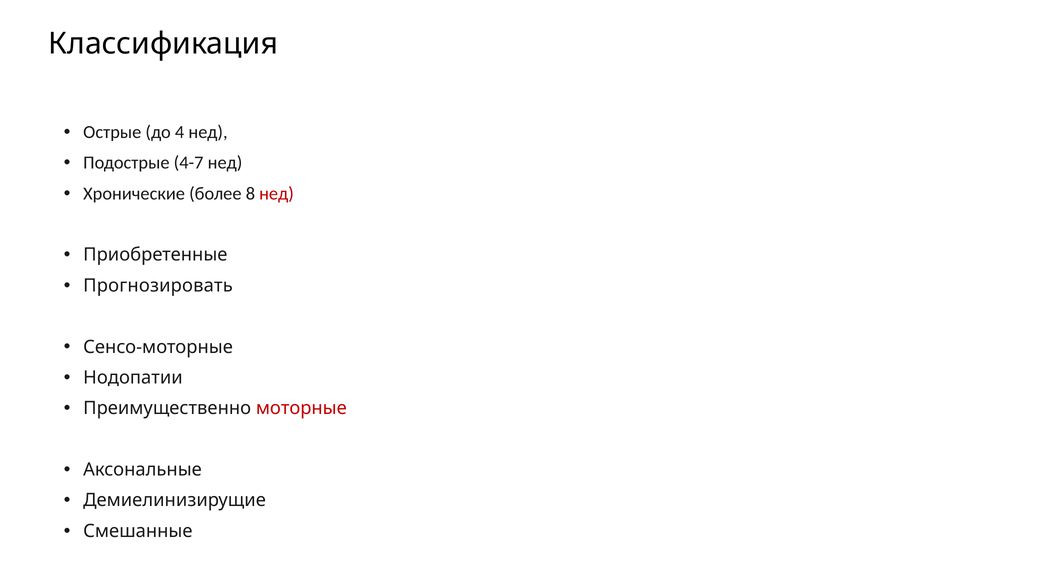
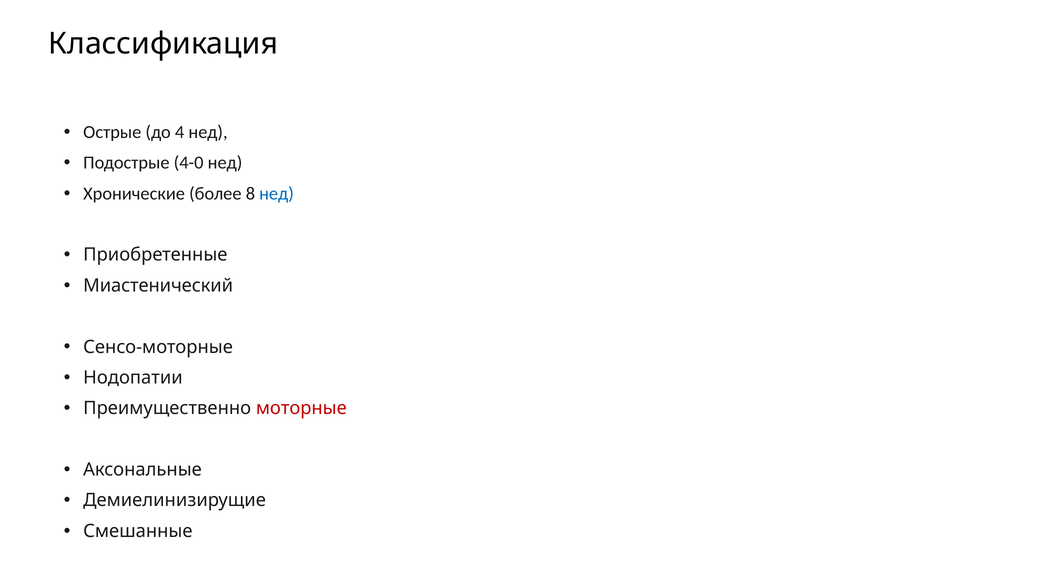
4-7: 4-7 -> 4-0 (189, 163)
нед colour: red -> blue (277, 193)
Прогнозировать: Прогнозировать -> Миастенический (158, 285)
